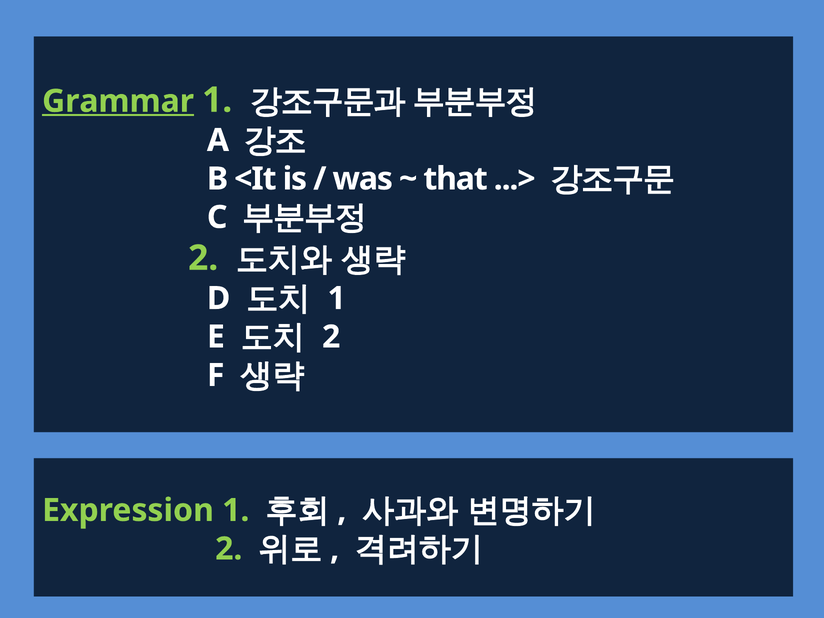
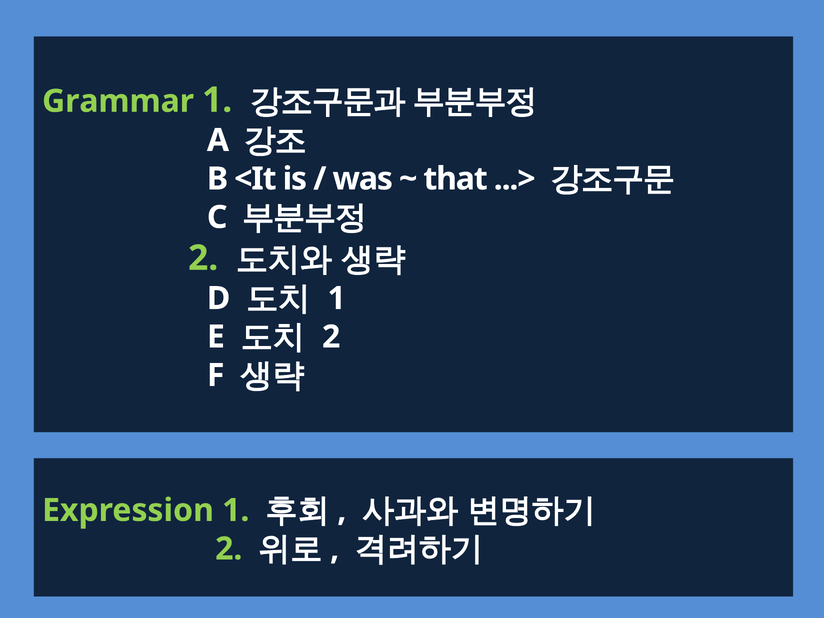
Grammar underline: present -> none (118, 101)
